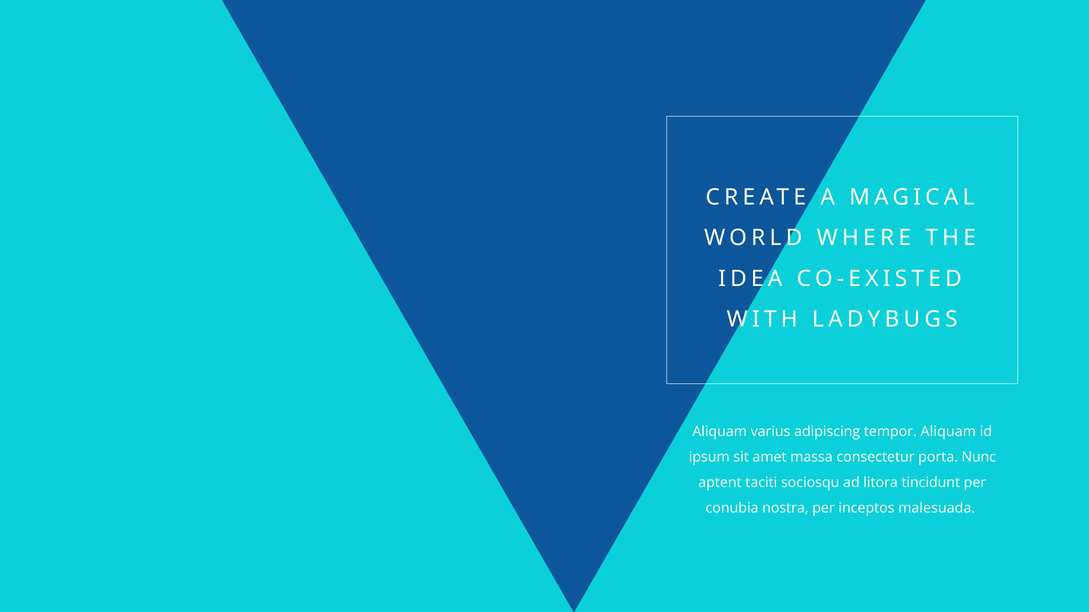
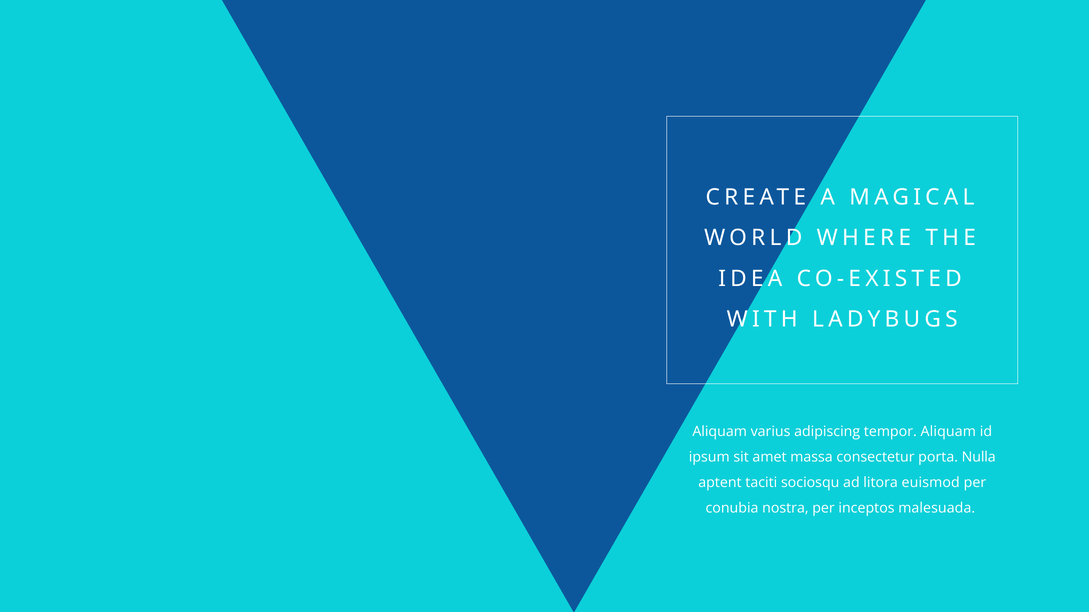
Nunc: Nunc -> Nulla (979, 457)
tincidunt: tincidunt -> euismod (931, 483)
